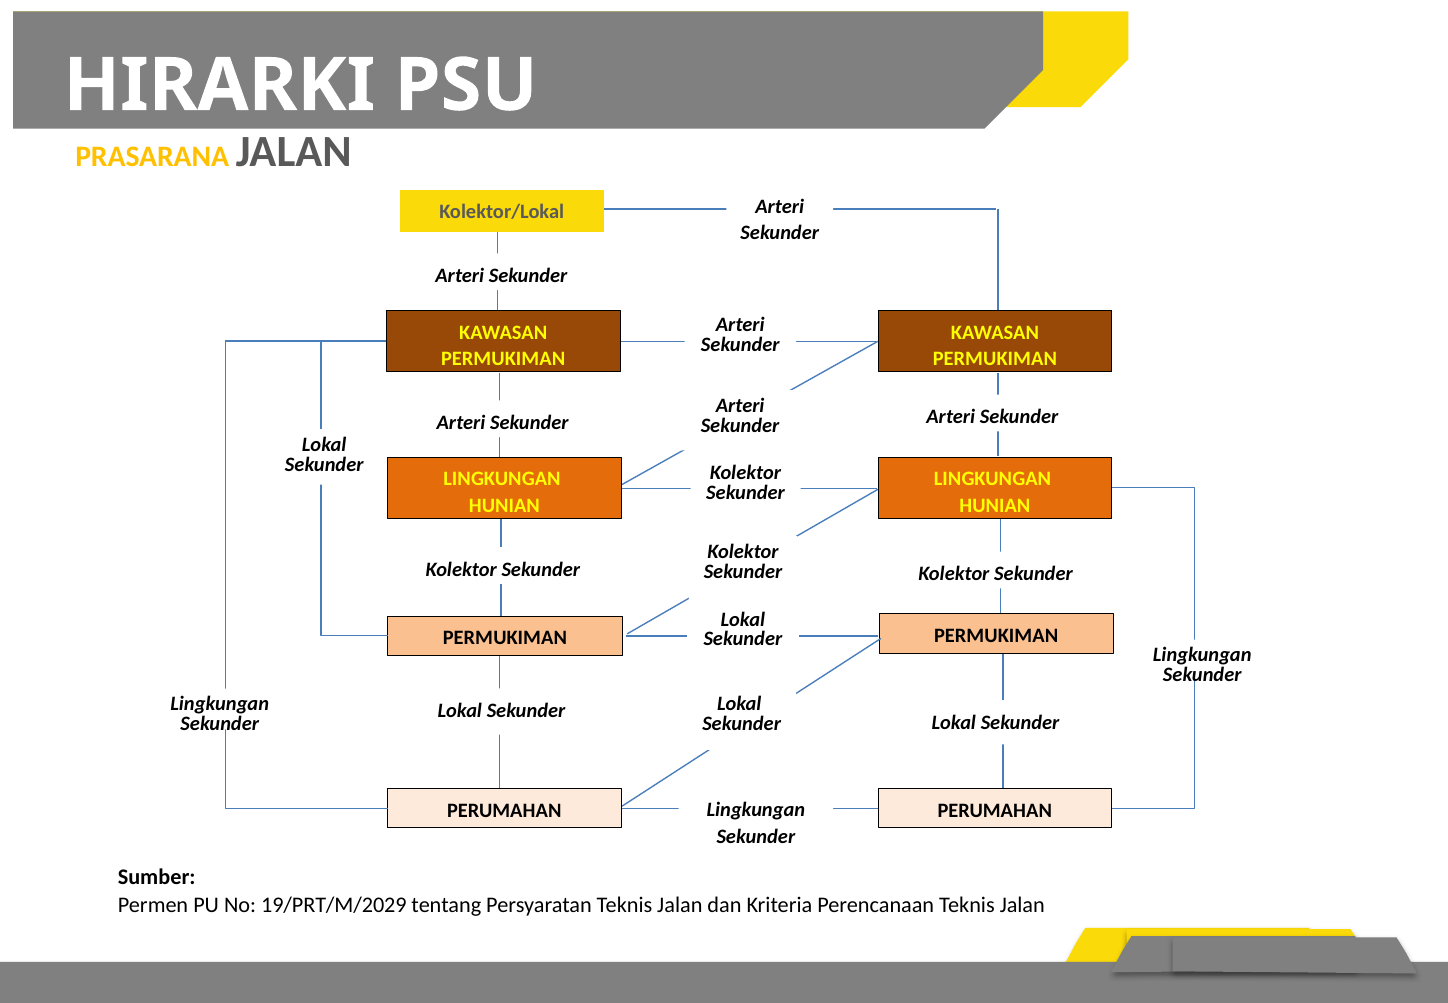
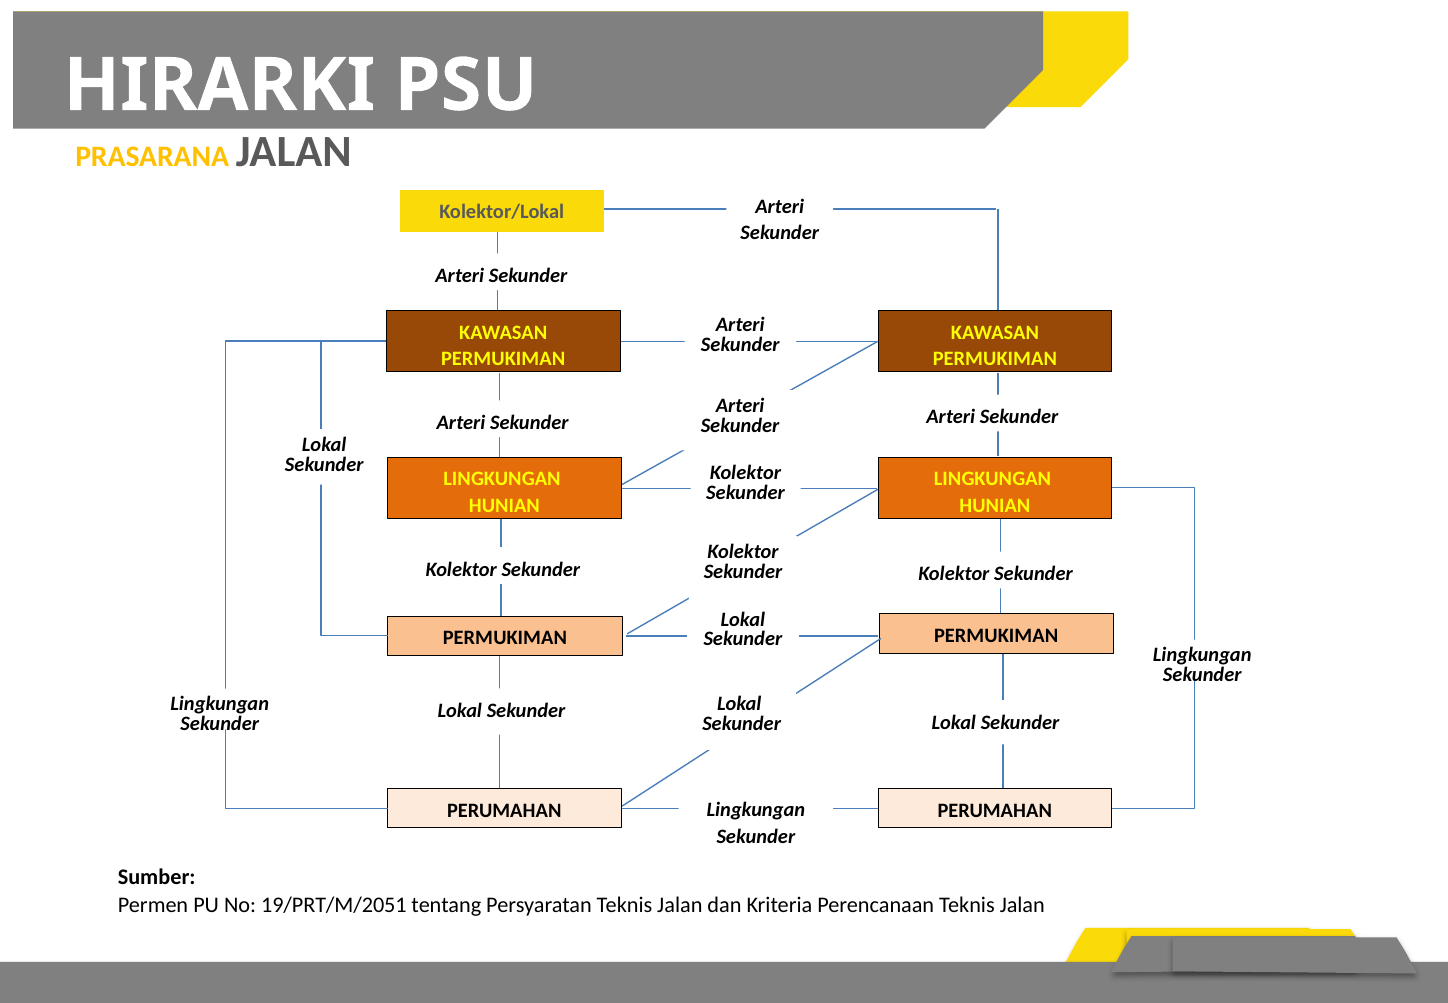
19/PRT/M/2029: 19/PRT/M/2029 -> 19/PRT/M/2051 (334, 905)
